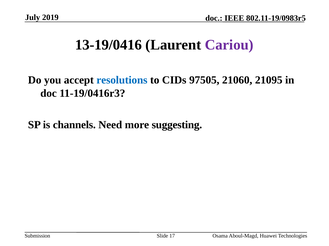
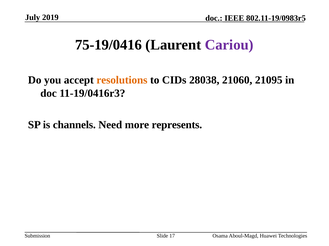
13-19/0416: 13-19/0416 -> 75-19/0416 (108, 45)
resolutions colour: blue -> orange (122, 80)
97505: 97505 -> 28038 (204, 80)
suggesting: suggesting -> represents (177, 125)
